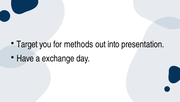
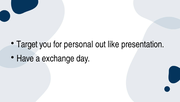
methods: methods -> personal (79, 44)
into: into -> like (113, 44)
